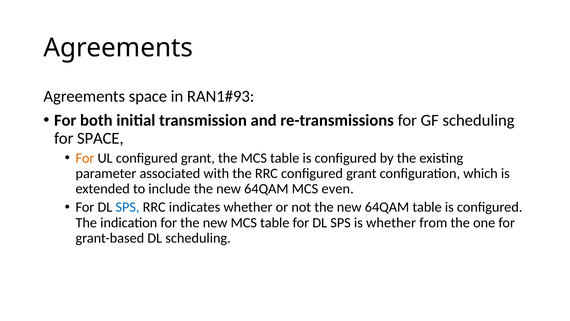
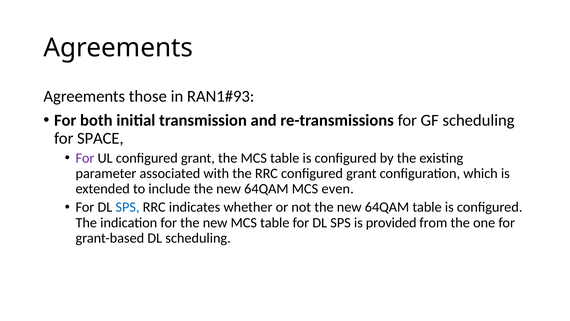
Agreements space: space -> those (148, 96)
For colour: orange -> purple (85, 158)
is whether: whether -> provided (391, 222)
